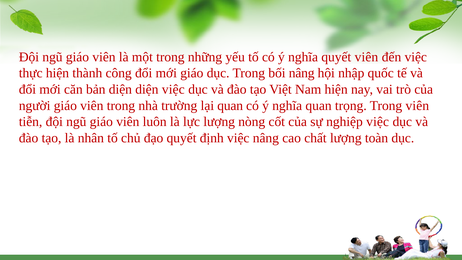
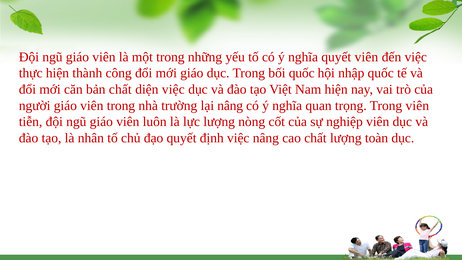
bối nâng: nâng -> quốc (302, 73)
bản diện: diện -> chất (120, 89)
lại quan: quan -> nâng (230, 106)
nghiệp việc: việc -> viên (378, 122)
